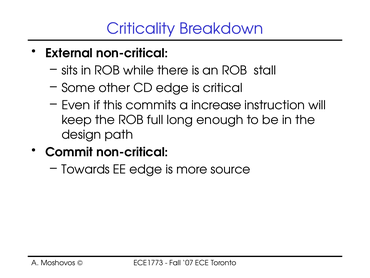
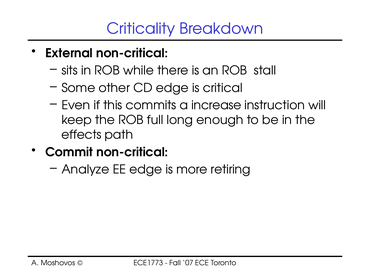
design: design -> effects (81, 135)
Towards: Towards -> Analyze (85, 169)
source: source -> retiring (231, 169)
